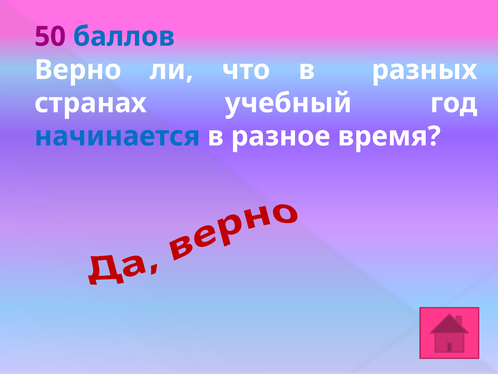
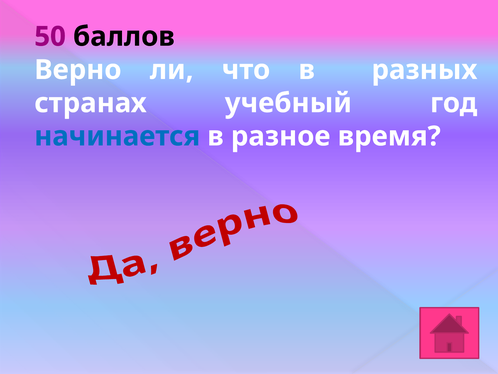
баллов colour: blue -> black (124, 37)
